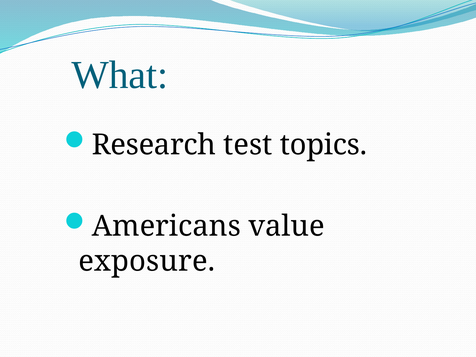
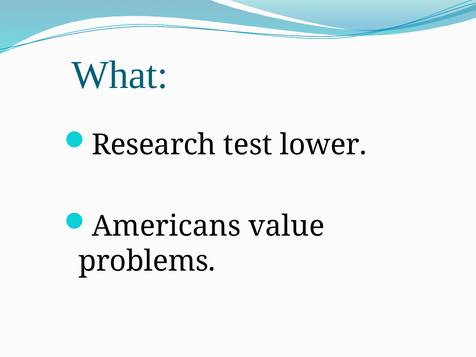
topics: topics -> lower (323, 145)
exposure: exposure -> problems (147, 261)
